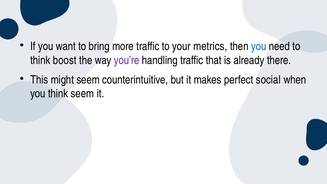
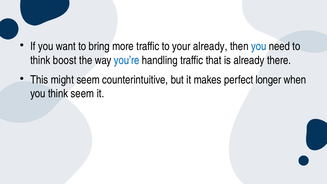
your metrics: metrics -> already (210, 46)
you’re colour: purple -> blue (127, 60)
social: social -> longer (268, 80)
